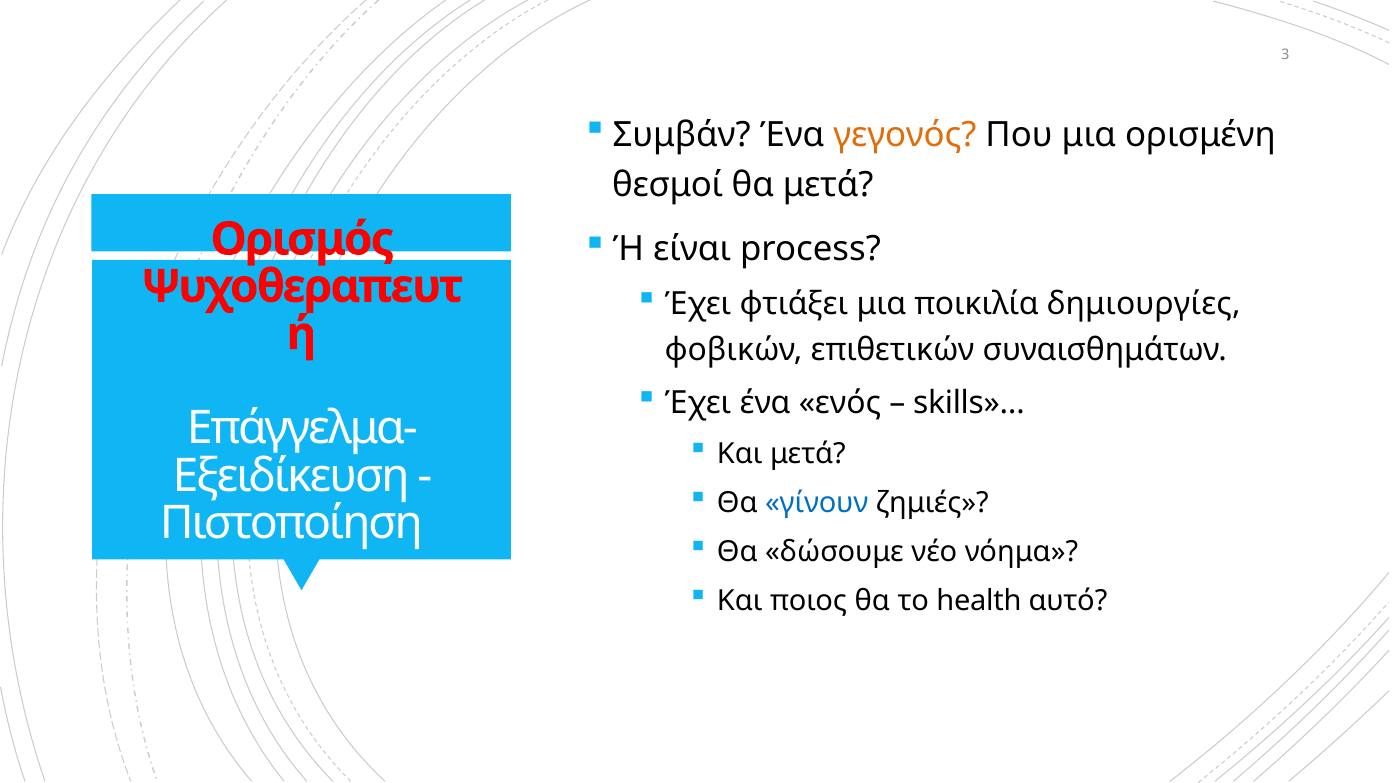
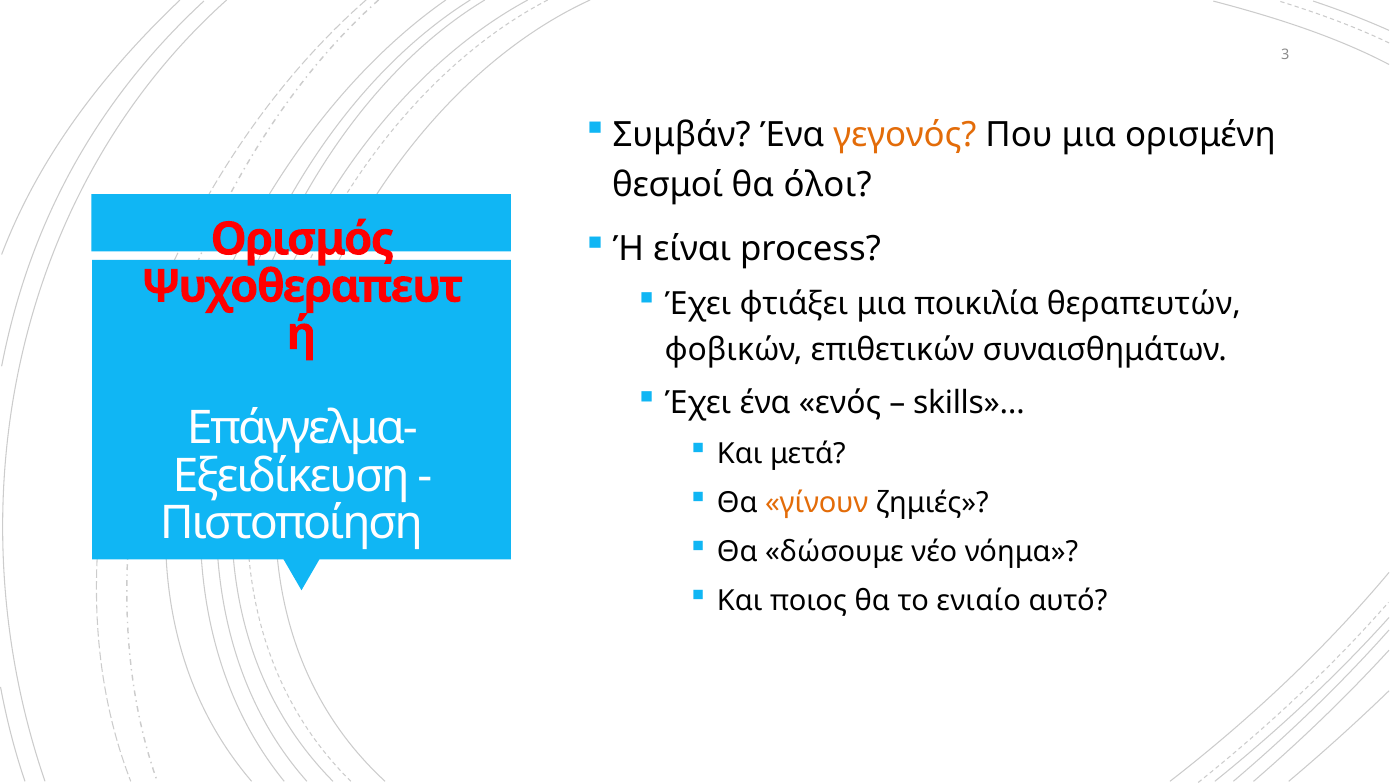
θα μετά: μετά -> όλοι (828, 185)
δημιουργίες: δημιουργίες -> θεραπευτών (1144, 304)
γίνουν colour: blue -> orange (817, 503)
health: health -> ενιαίο (979, 601)
